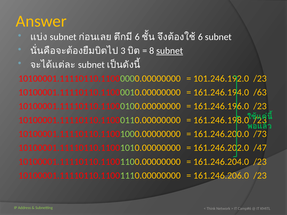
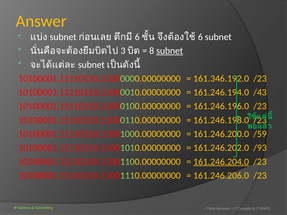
101.246.192.0: 101.246.192.0 -> 161.346.192.0 (221, 79)
/63: /63 -> /43 (260, 92)
/73: /73 -> /59 (260, 134)
/47: /47 -> /93 (260, 148)
161.246.204.0 underline: none -> present (221, 162)
